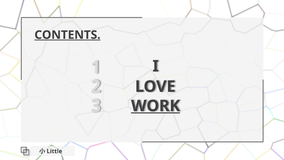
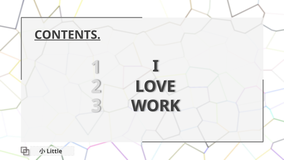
WORK underline: present -> none (156, 106)
